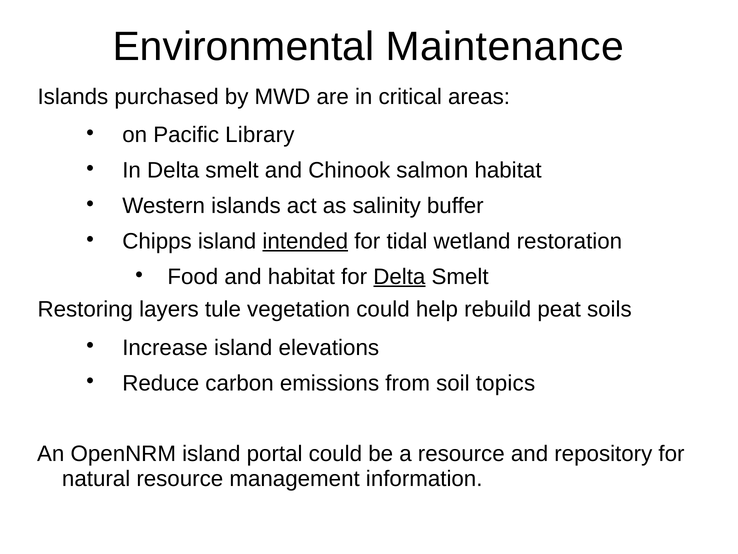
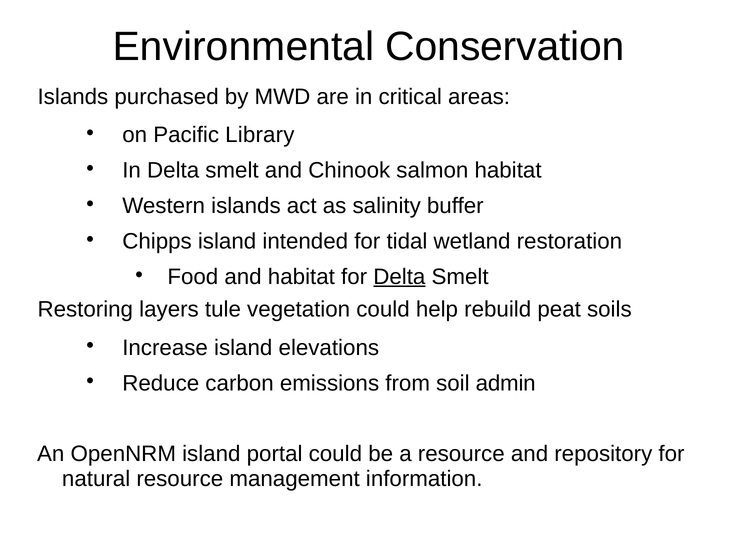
Maintenance: Maintenance -> Conservation (505, 47)
intended underline: present -> none (305, 241)
topics: topics -> admin (506, 383)
